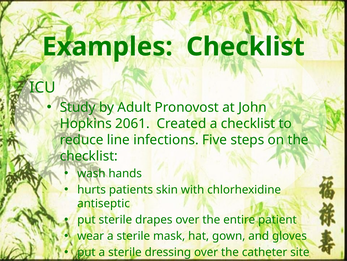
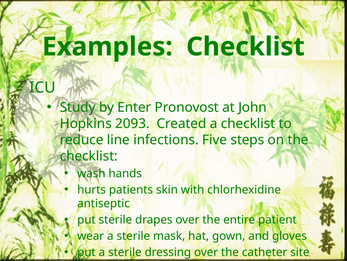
Adult: Adult -> Enter (134, 107)
2061: 2061 -> 2093 (132, 123)
